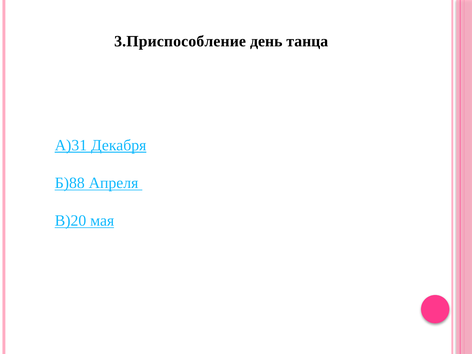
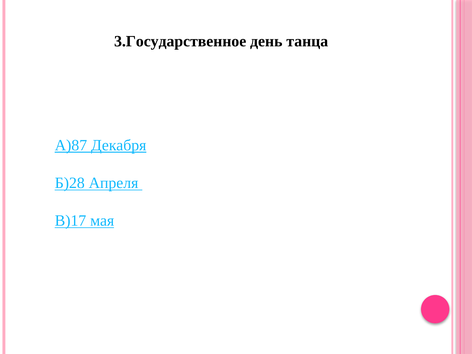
3.Приспособление: 3.Приспособление -> 3.Государственное (180, 41)
А)31: А)31 -> А)87 (71, 145)
Б)88: Б)88 -> Б)28 (70, 183)
В)20: В)20 -> В)17 (71, 221)
